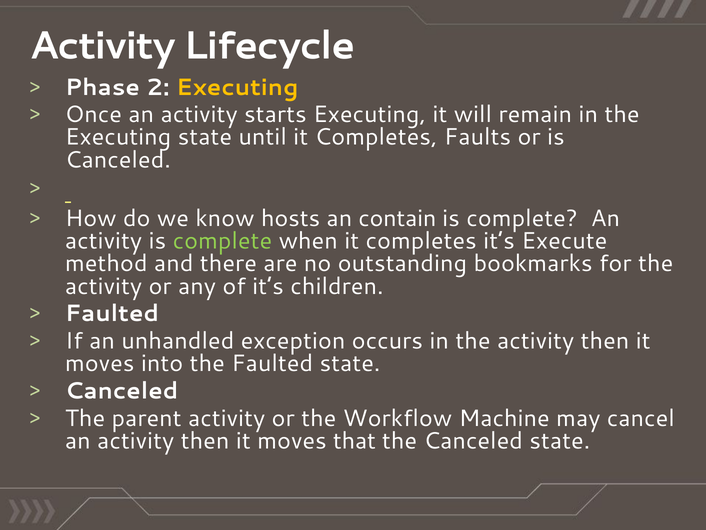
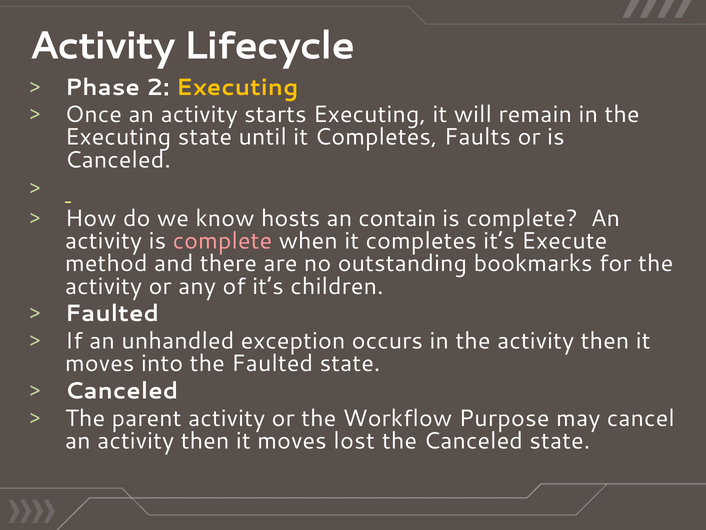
complete colour: light green -> pink (222, 241)
Machine: Machine -> Purpose (504, 418)
that: that -> lost (354, 440)
